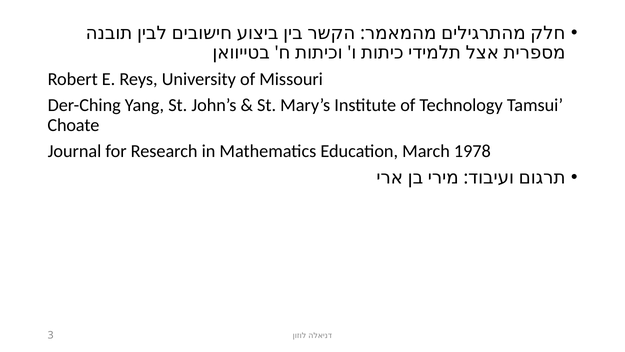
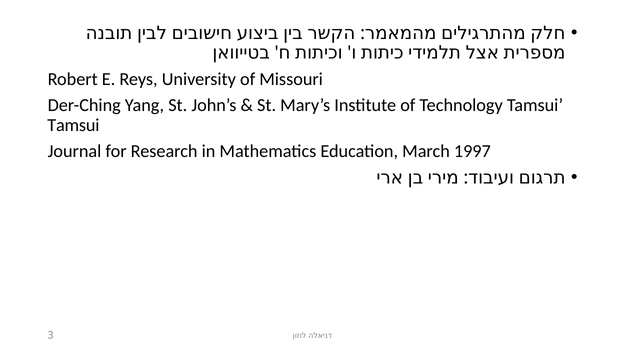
Choate: Choate -> Tamsui (73, 125)
1978: 1978 -> 1997 (472, 151)
